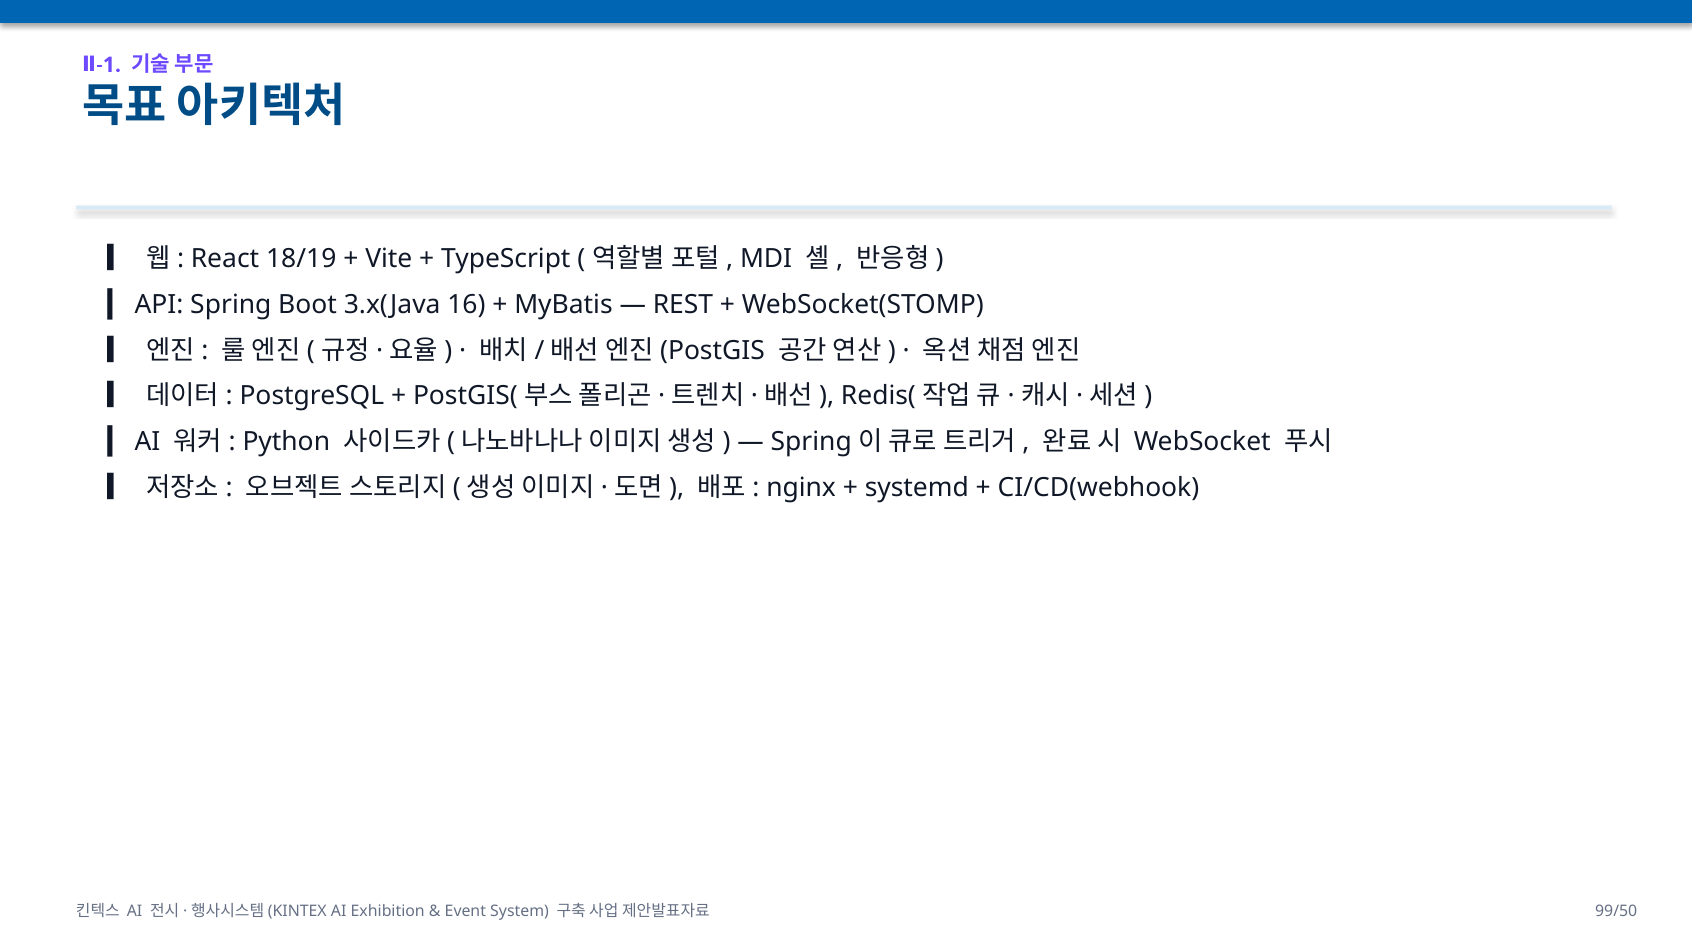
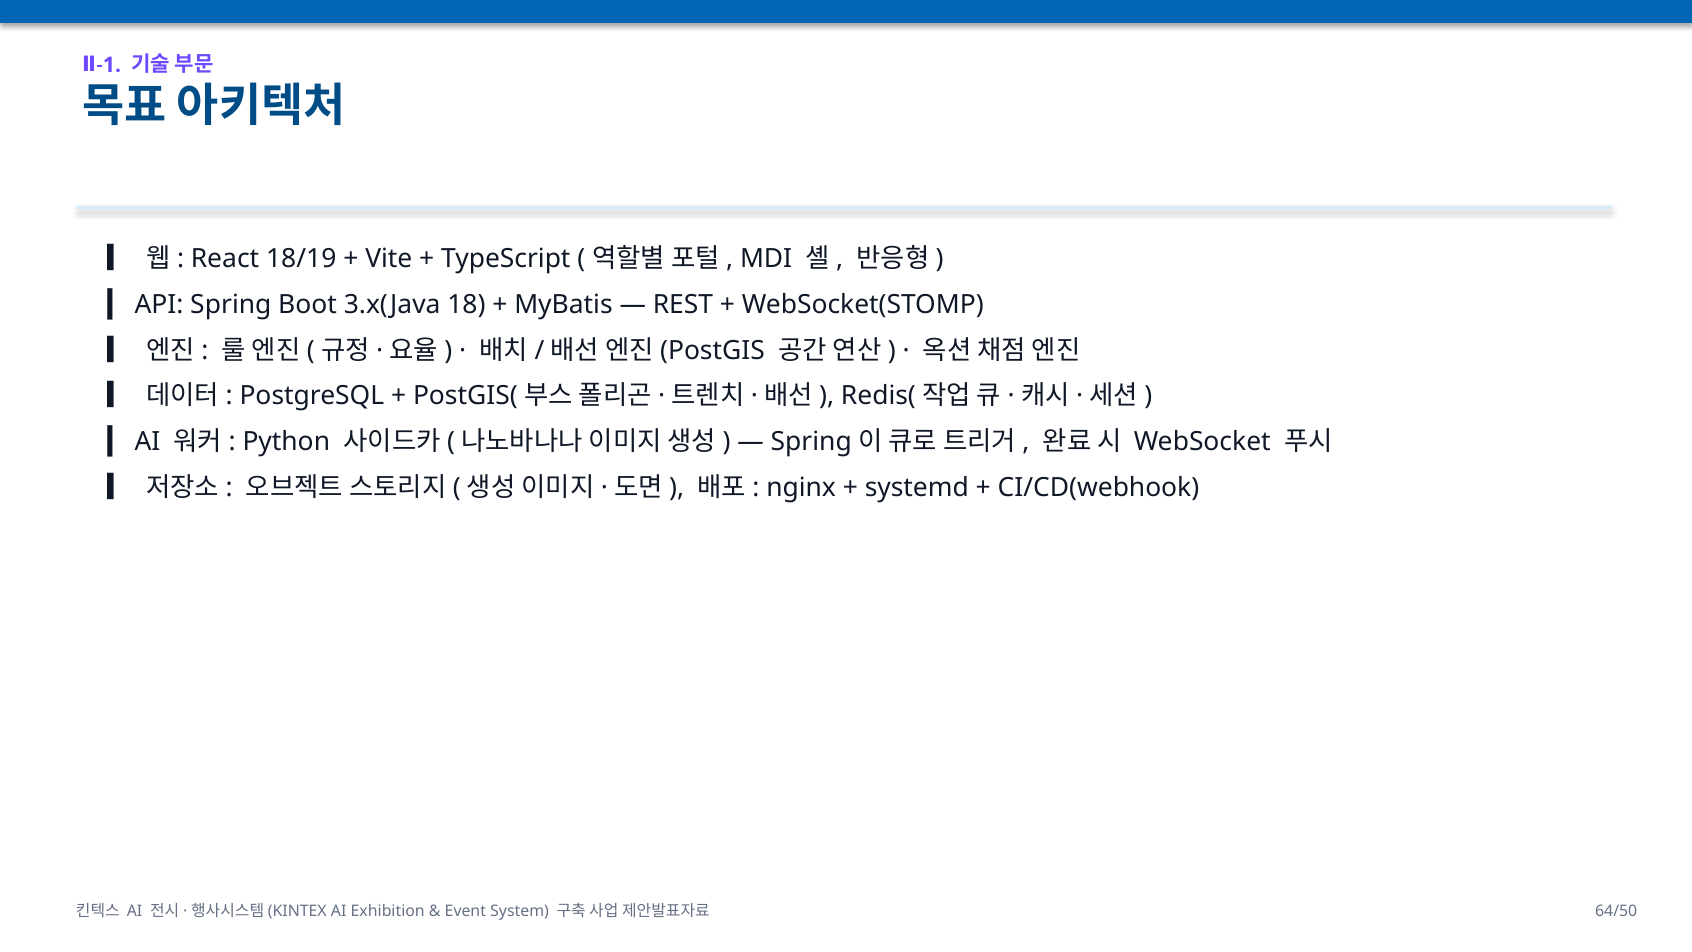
16: 16 -> 18 (466, 304)
99/50: 99/50 -> 64/50 (1616, 912)
